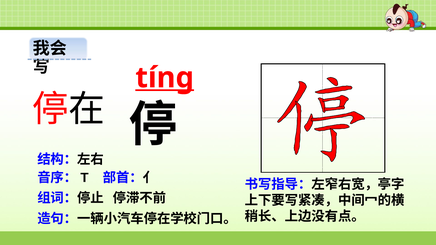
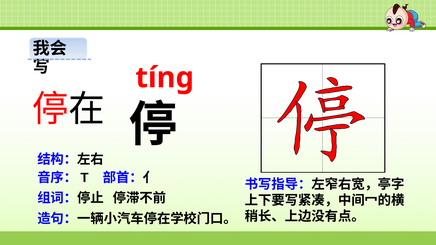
tíng underline: present -> none (165, 78)
